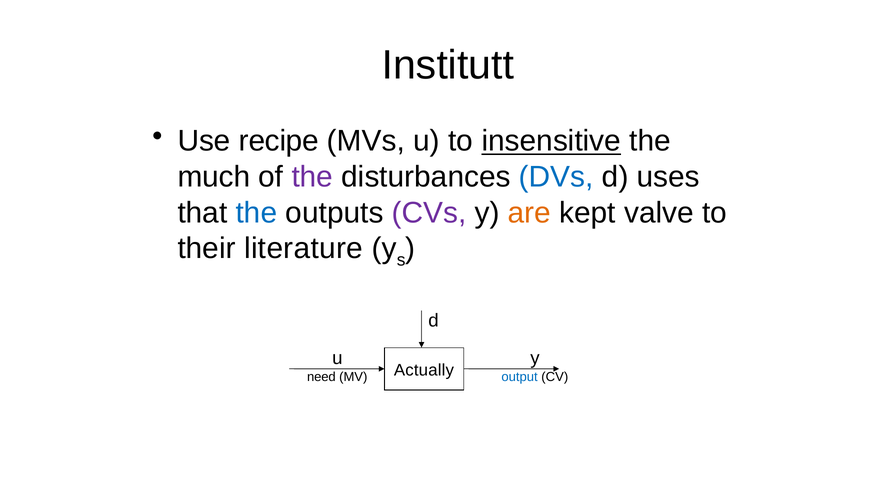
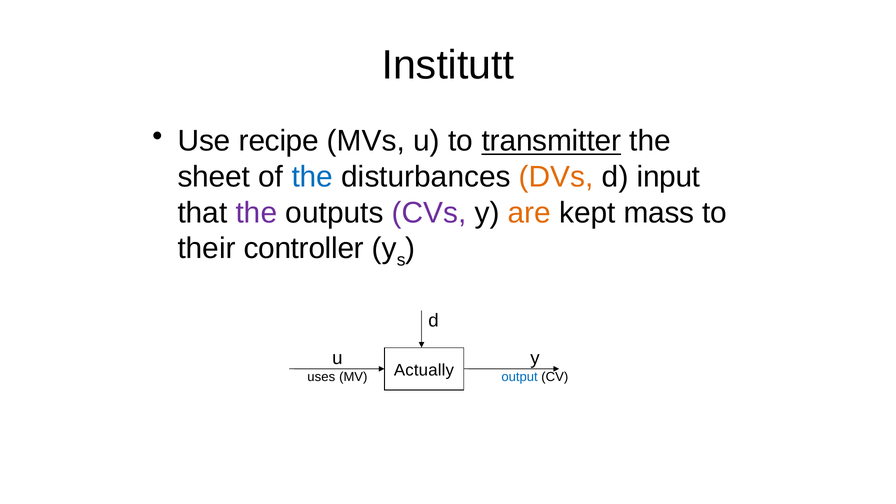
insensitive: insensitive -> transmitter (551, 141)
much: much -> sheet (214, 177)
the colour: purple -> blue (312, 177)
DVs colour: blue -> orange (556, 177)
uses: uses -> input (668, 177)
the colour: blue -> purple (256, 213)
valve: valve -> mass (659, 213)
literature: literature -> controller (304, 249)
need: need -> uses (321, 377)
